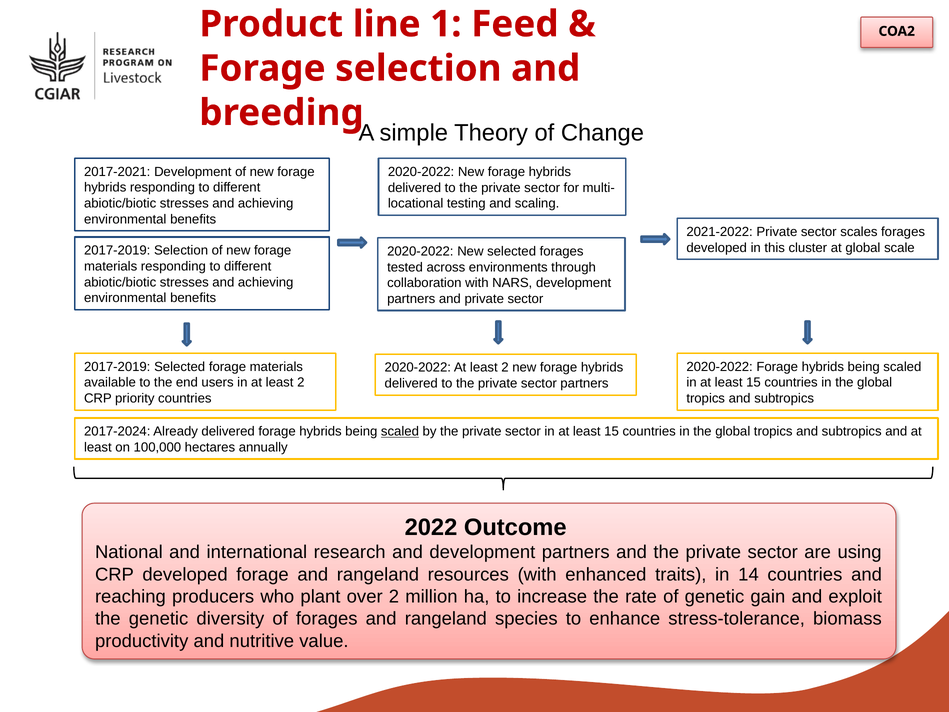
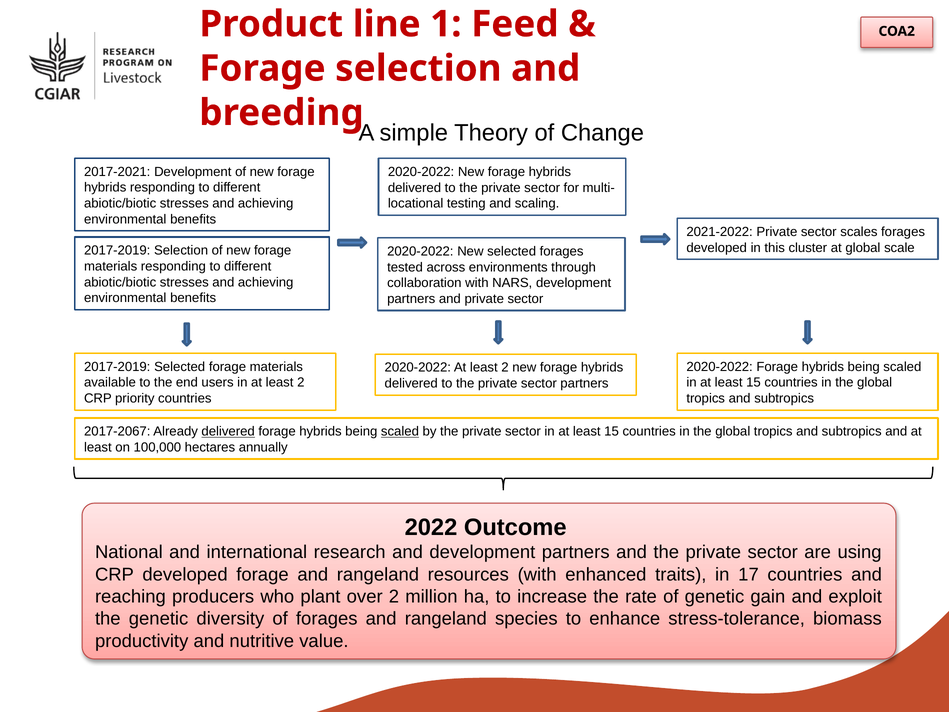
2017-2024: 2017-2024 -> 2017-2067 (117, 431)
delivered underline: none -> present (228, 431)
14: 14 -> 17 (749, 574)
